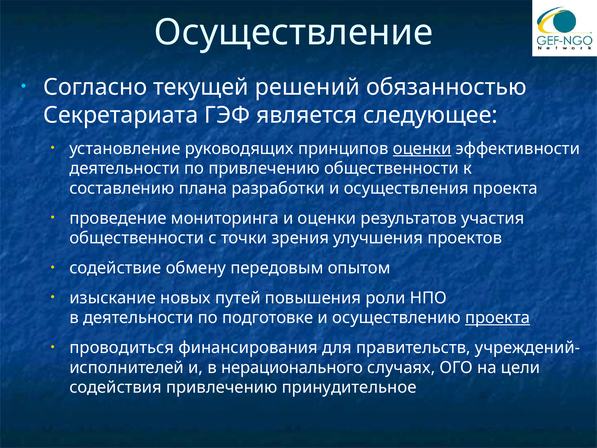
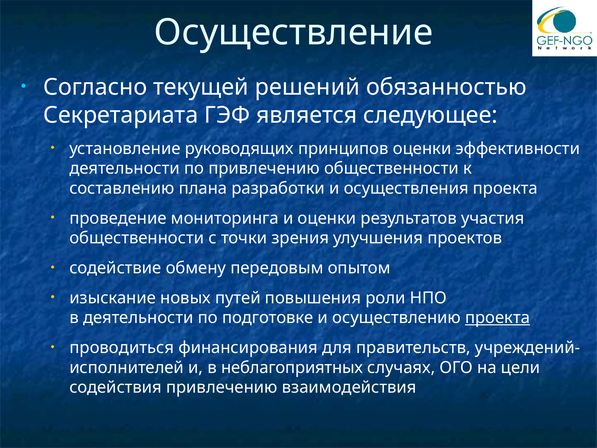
оценки underline: present -> none (422, 148)
нерационального: нерационального -> неблагоприятных (292, 367)
принудительное: принудительное -> взаимодействия (349, 387)
